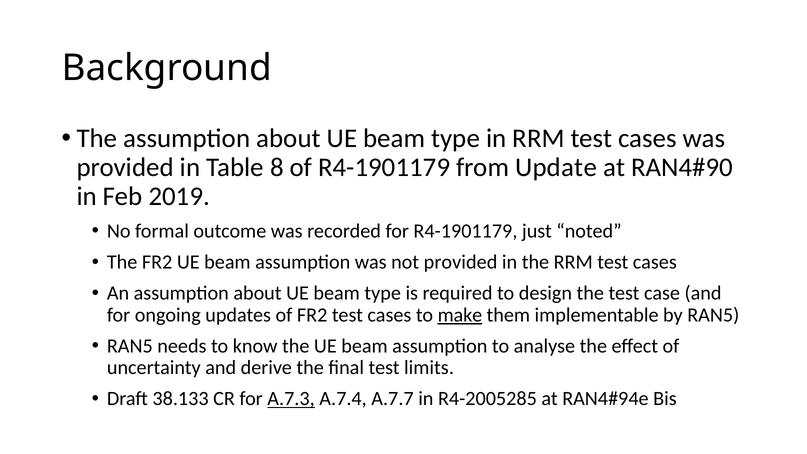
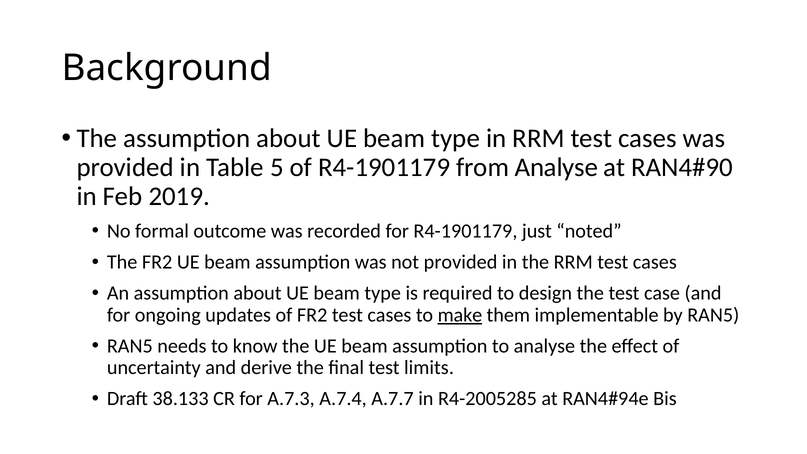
8: 8 -> 5 (277, 167)
from Update: Update -> Analyse (556, 167)
A.7.3 underline: present -> none (291, 399)
